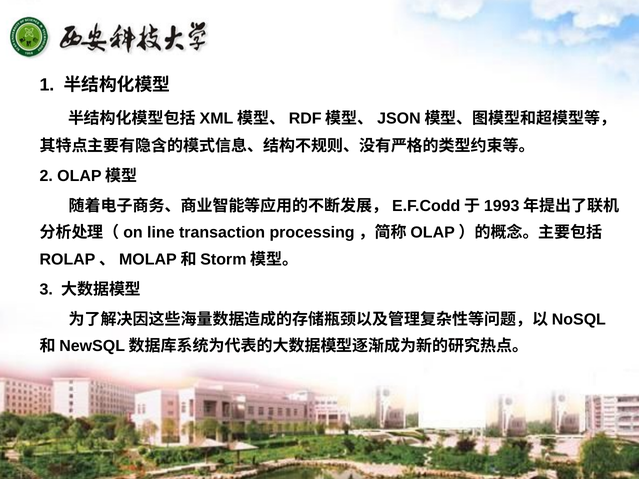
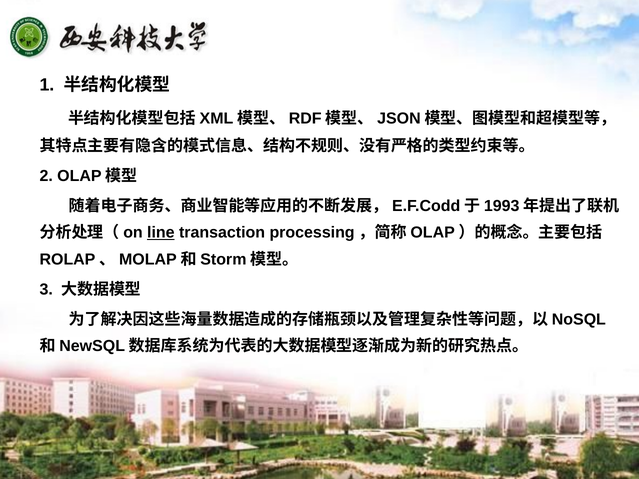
line underline: none -> present (161, 233)
